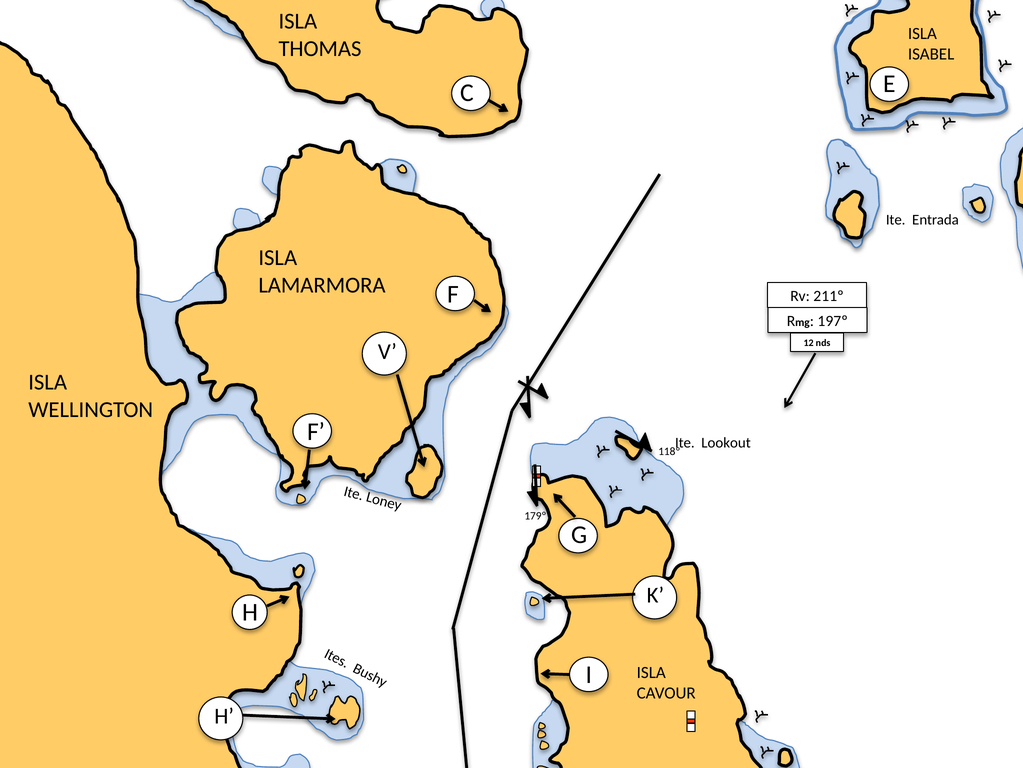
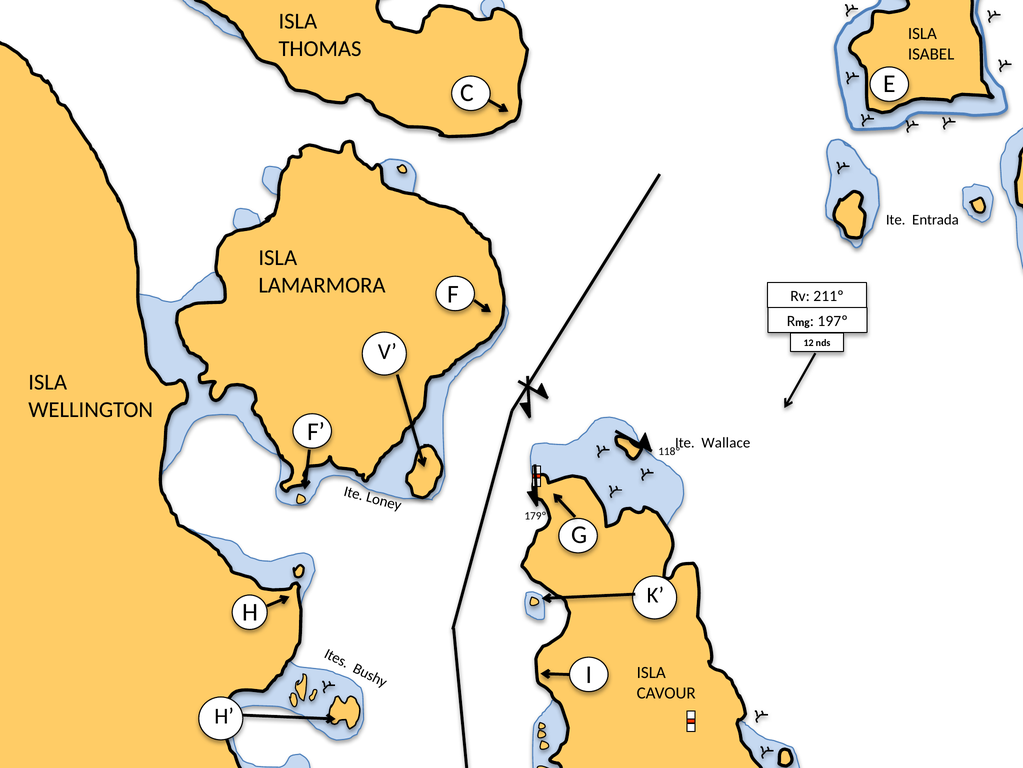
Lookout: Lookout -> Wallace (726, 443)
